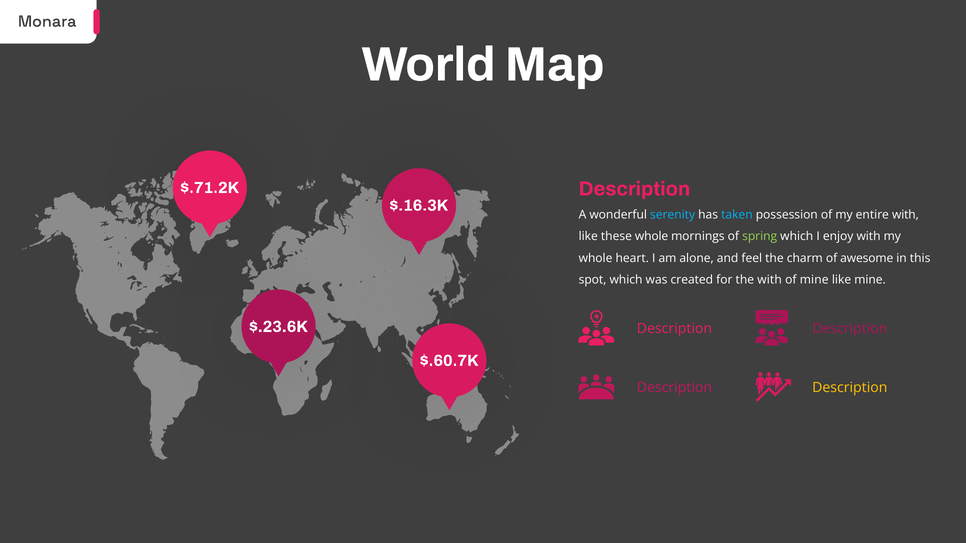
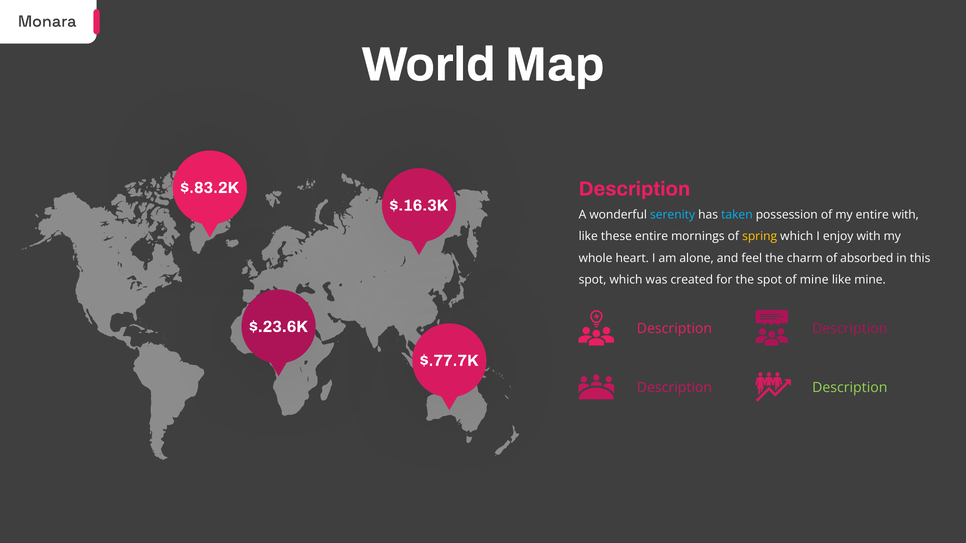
$.71.2K: $.71.2K -> $.83.2K (210, 188)
these whole: whole -> entire (652, 237)
spring colour: light green -> yellow (760, 237)
awesome: awesome -> absorbed (867, 258)
the with: with -> spot (770, 280)
$.60.7K: $.60.7K -> $.77.7K (449, 361)
Description colour: yellow -> light green (850, 388)
